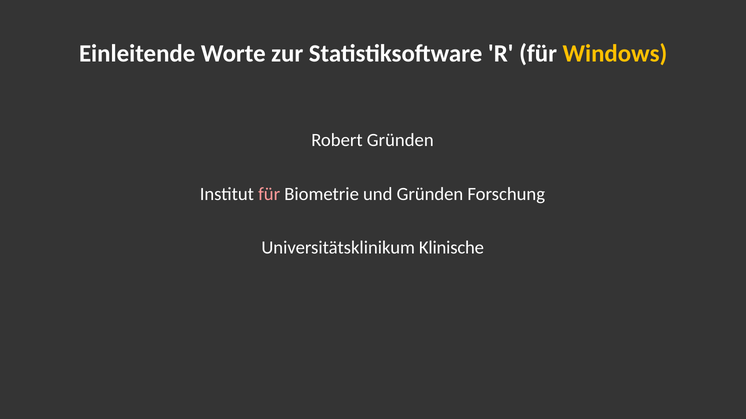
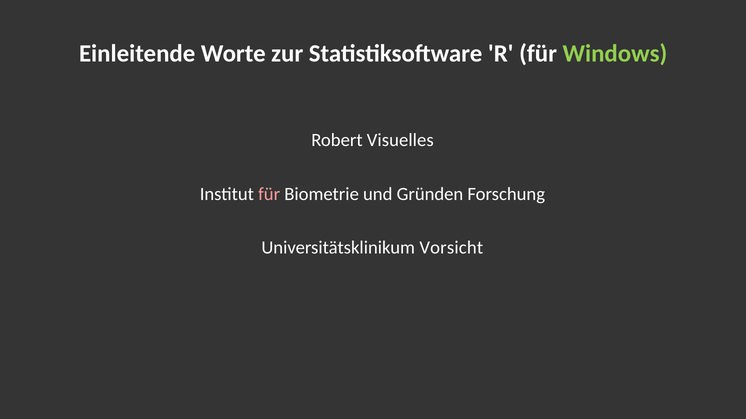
Windows colour: yellow -> light green (615, 54)
Robert Gründen: Gründen -> Visuelles (400, 140)
Klinische: Klinische -> Vorsicht (451, 248)
